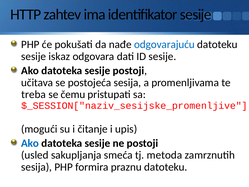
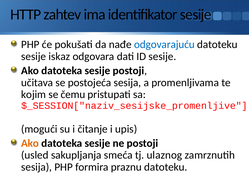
treba: treba -> kojim (34, 94)
Ako colour: blue -> orange (30, 143)
metoda: metoda -> ulaznog (164, 155)
